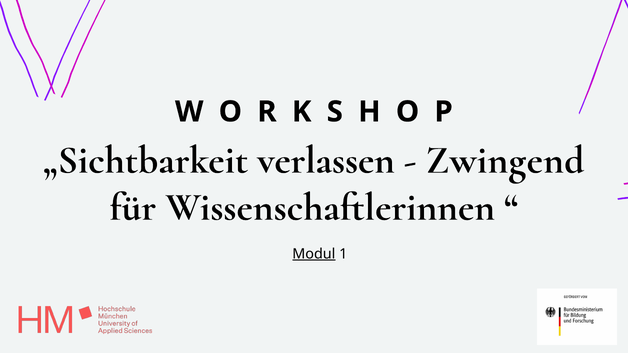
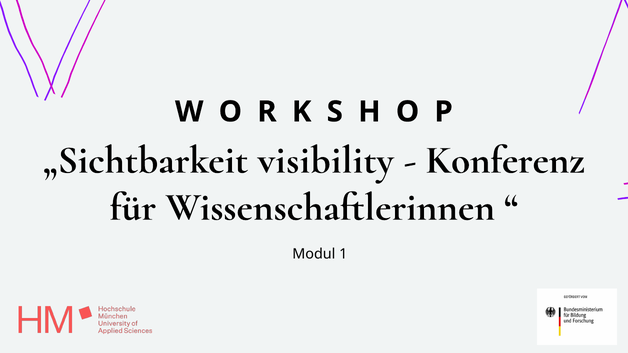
verlassen: verlassen -> visibility (326, 160)
Zwingend: Zwingend -> Konferenz (505, 160)
Modul underline: present -> none (314, 254)
